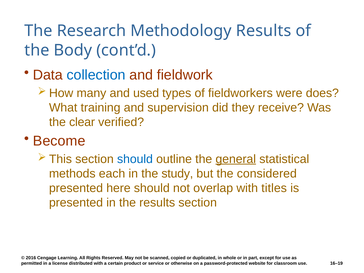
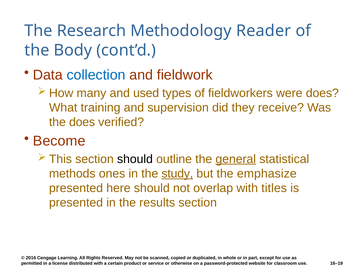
Methodology Results: Results -> Reader (264, 31)
the clear: clear -> does (82, 122)
should colour: blue -> black (135, 159)
each: each -> ones (112, 174)
study underline: none -> present (177, 174)
considered: considered -> emphasize (267, 174)
